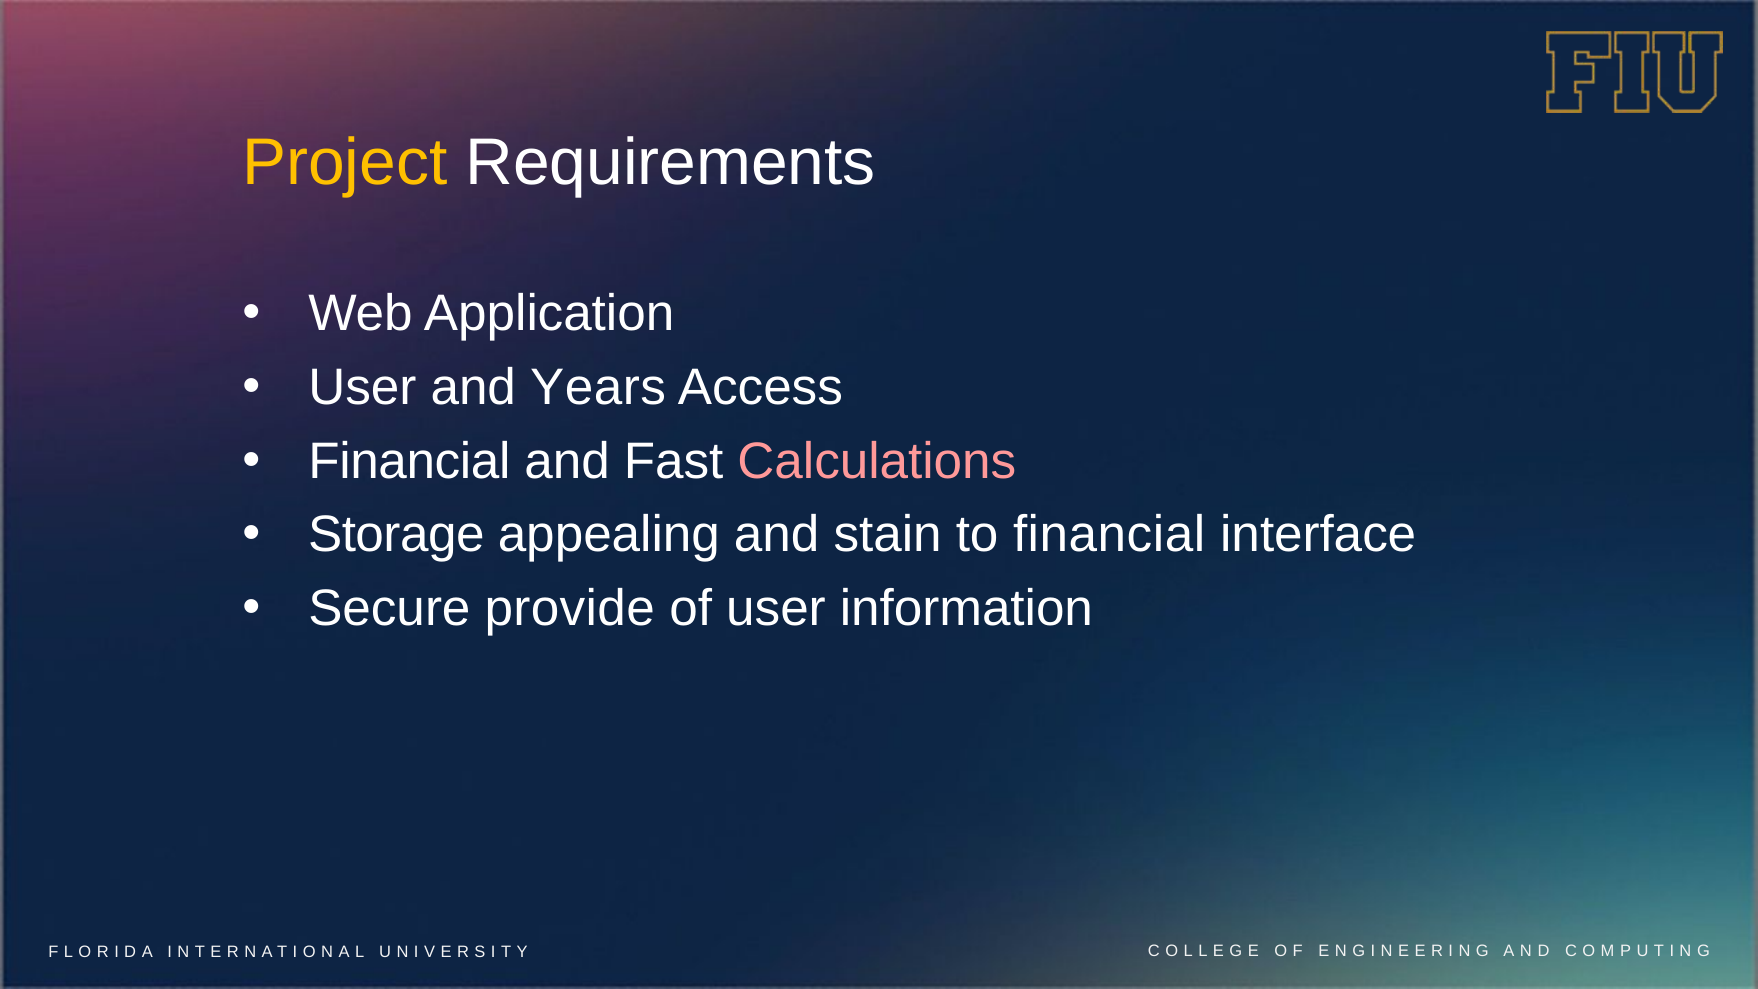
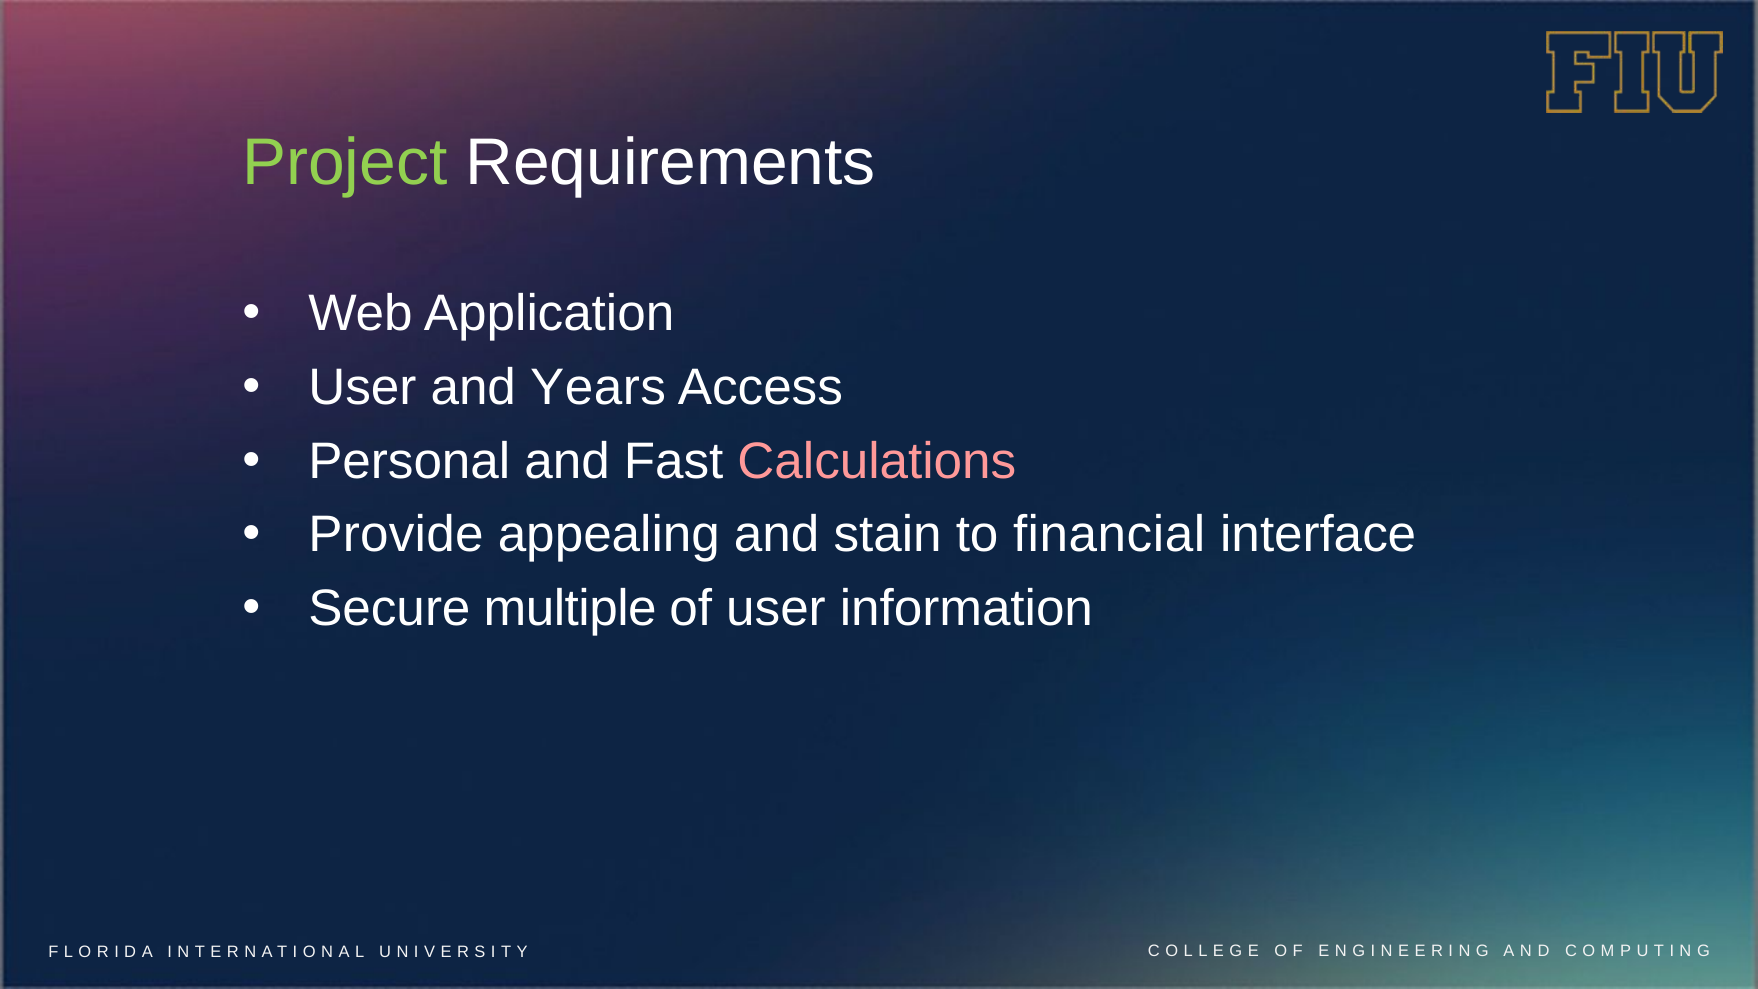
Project colour: yellow -> light green (345, 163)
Financial: Financial -> Personal (409, 461)
Storage: Storage -> Provide (396, 535)
provide: provide -> multiple (570, 609)
